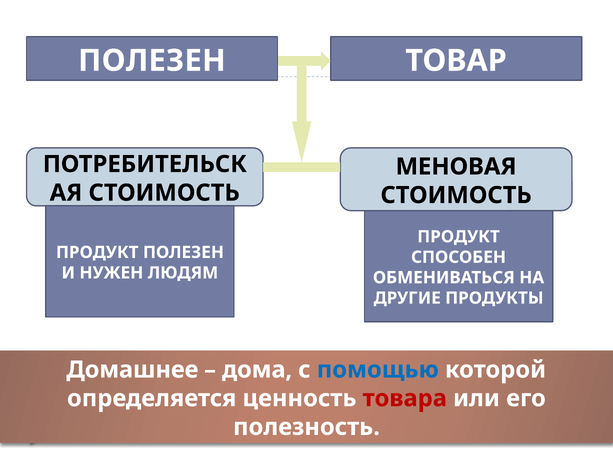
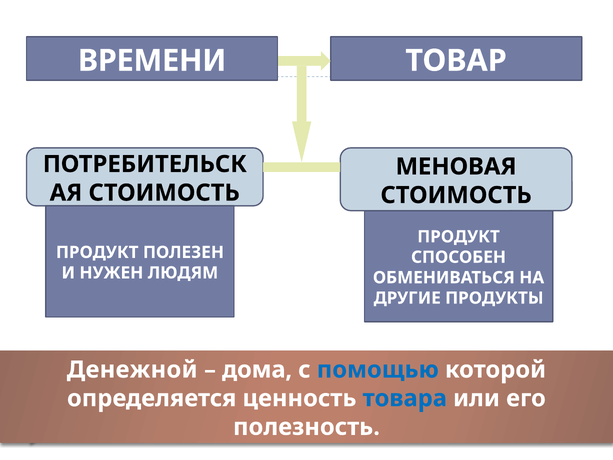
ПОЛЕЗЕН: ПОЛЕЗЕН -> ВРЕМЕНИ (152, 61)
Домашнее: Домашнее -> Денежной (132, 370)
товара colour: red -> blue (405, 398)
